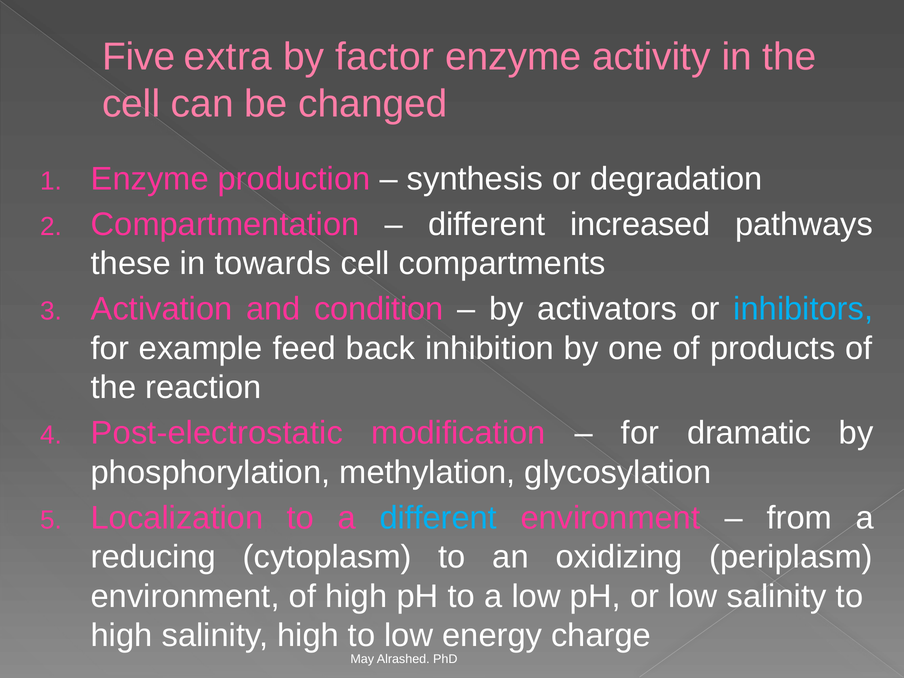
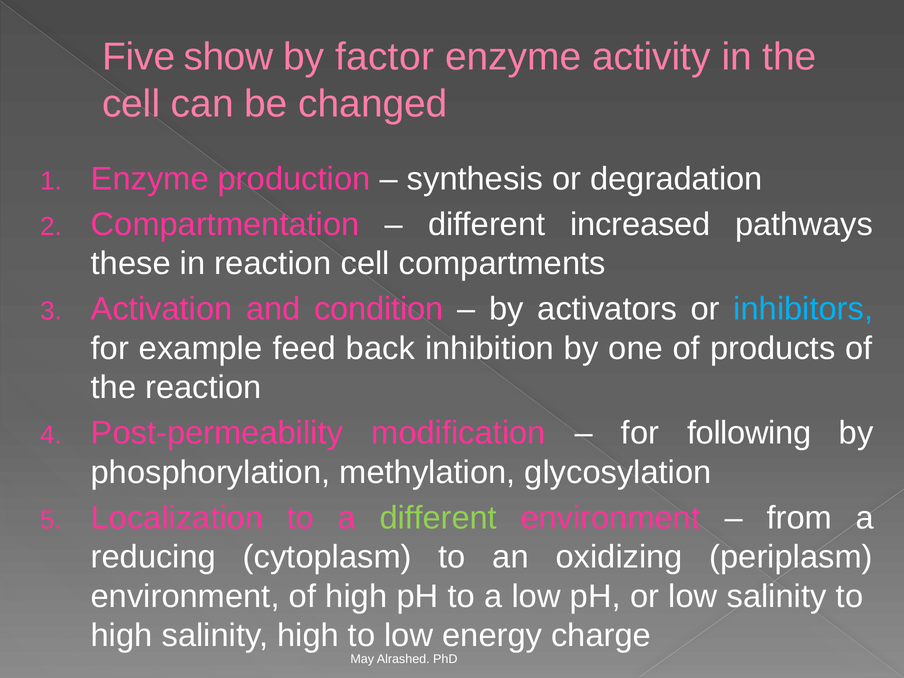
extra: extra -> show (228, 57)
in towards: towards -> reaction (273, 264)
Post-electrostatic: Post-electrostatic -> Post-permeability (217, 433)
dramatic: dramatic -> following (749, 433)
different colour: light blue -> light green (438, 518)
